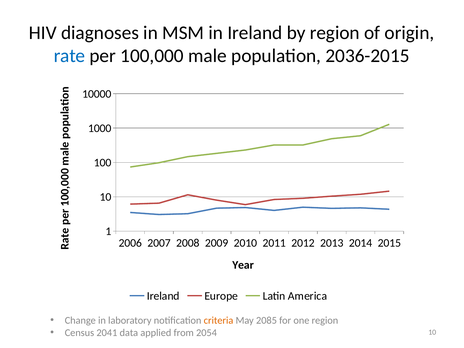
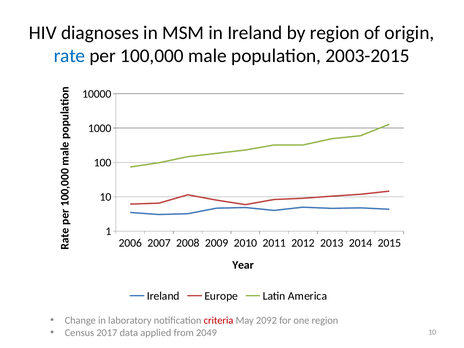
2036-2015: 2036-2015 -> 2003-2015 (368, 56)
criteria colour: orange -> red (218, 320)
2085: 2085 -> 2092 (266, 320)
2041: 2041 -> 2017 (107, 333)
2054: 2054 -> 2049 (206, 333)
